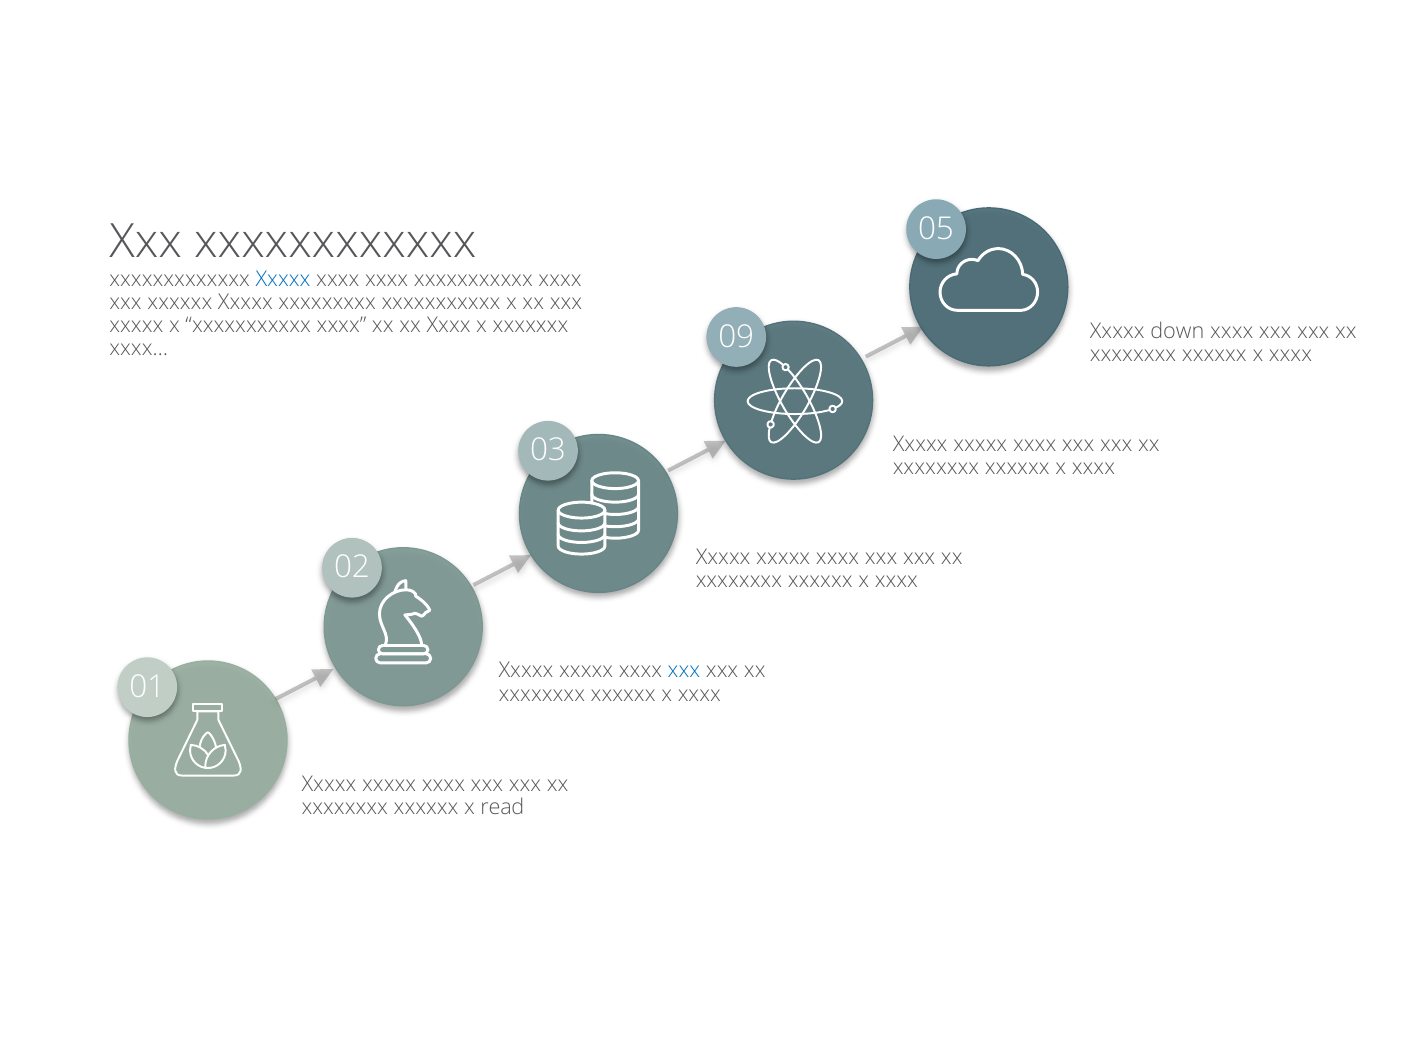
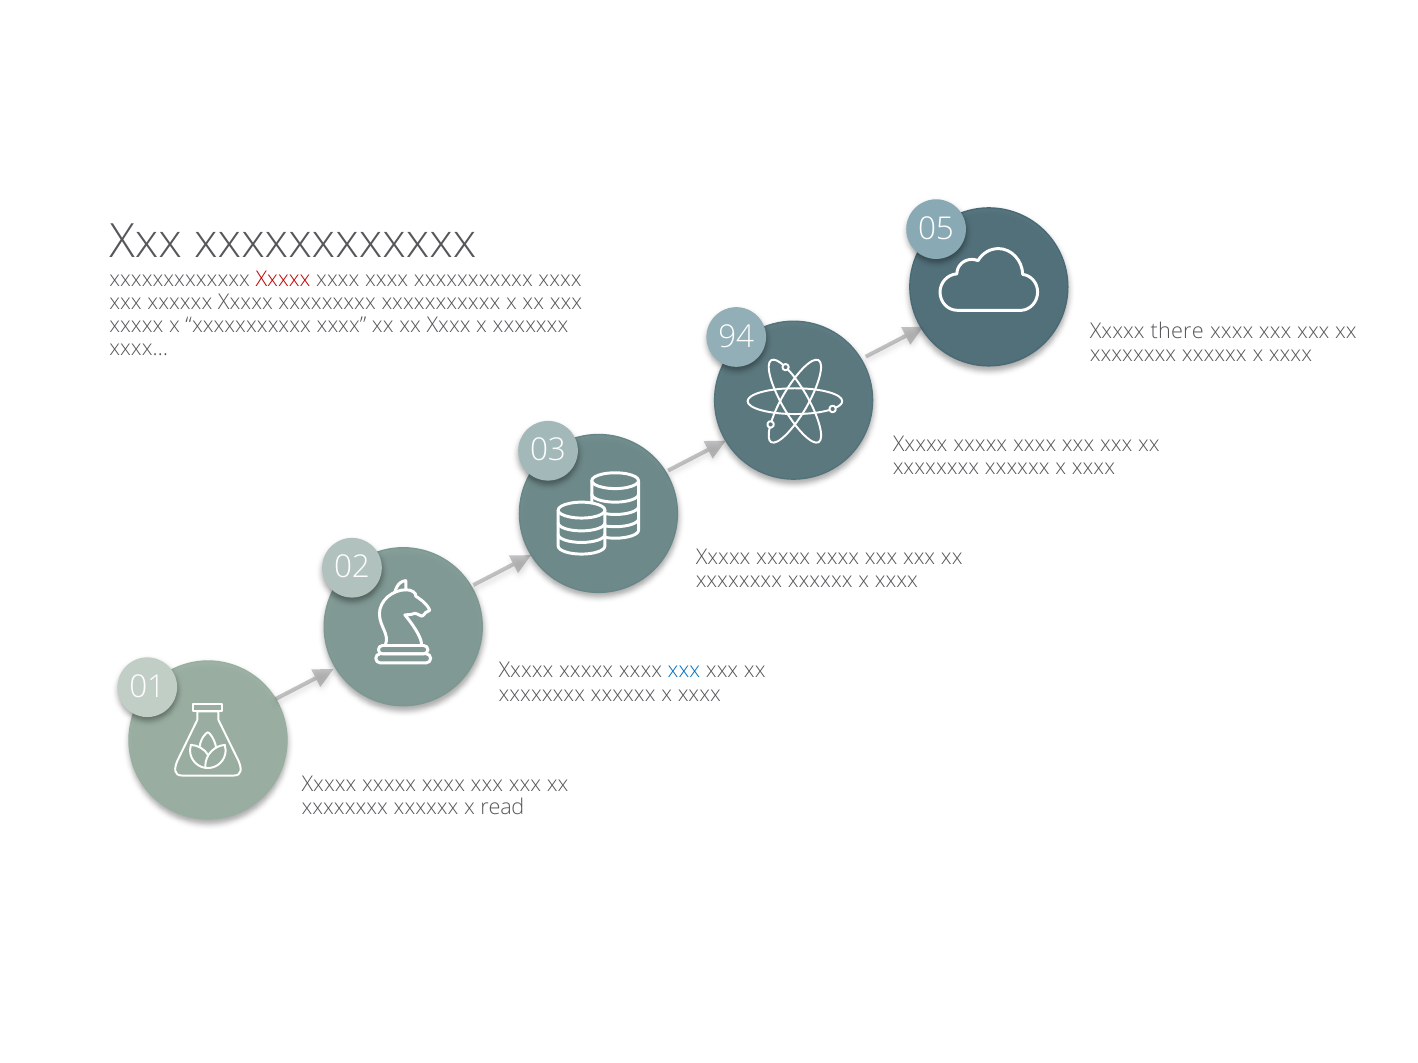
Xxxxx colour: blue -> red (283, 279)
down: down -> there (1177, 331)
09: 09 -> 94 (736, 337)
